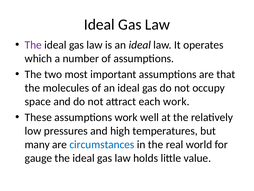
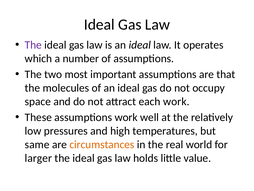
many: many -> same (37, 144)
circumstances colour: blue -> orange (102, 144)
gauge: gauge -> larger (38, 158)
